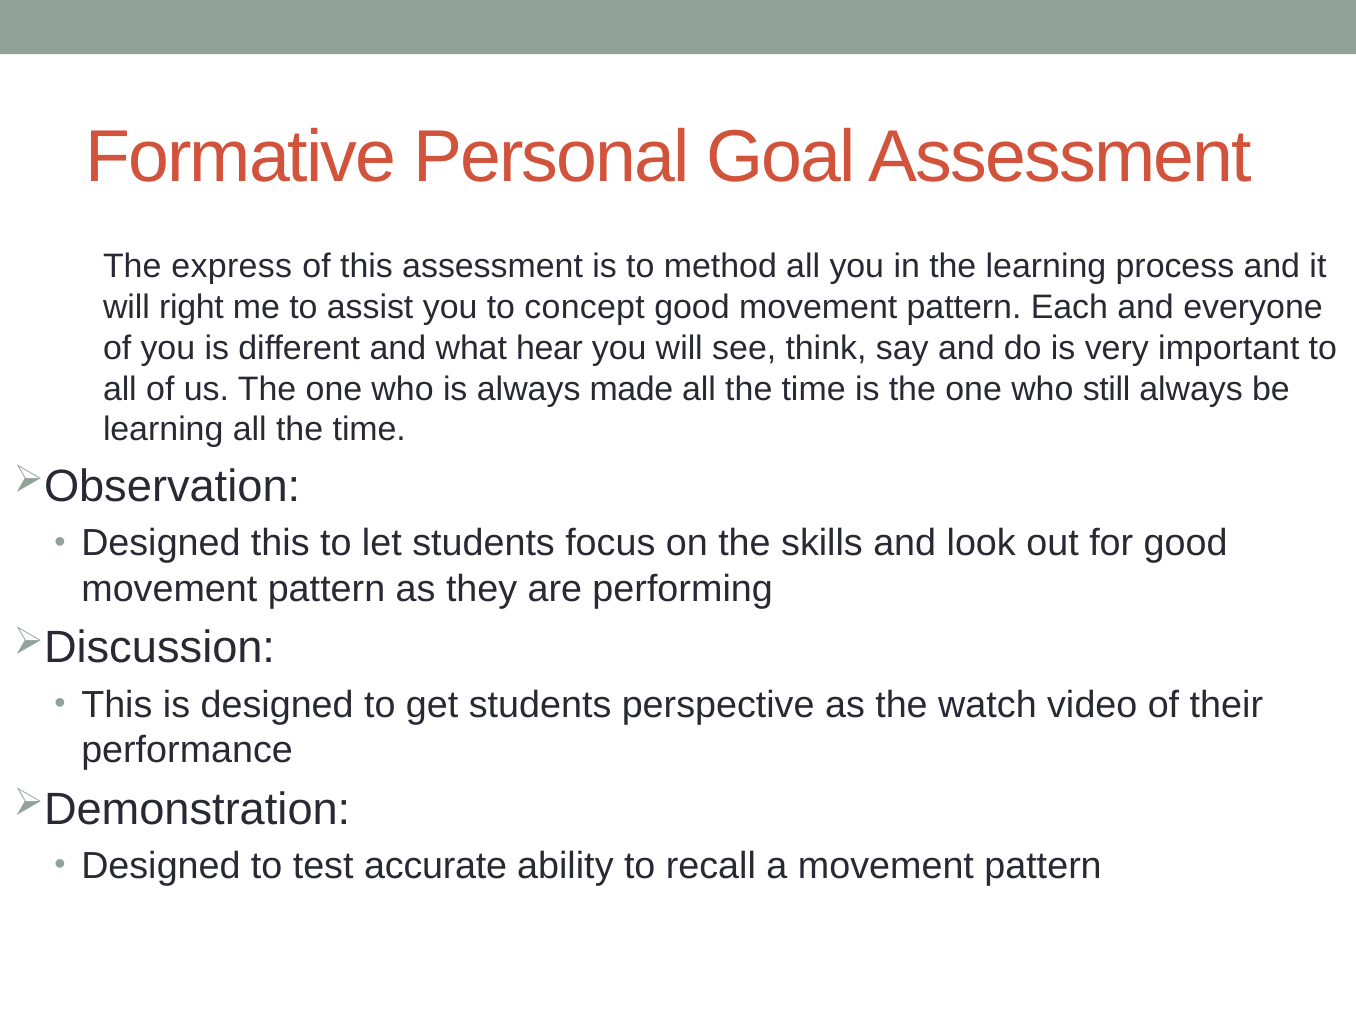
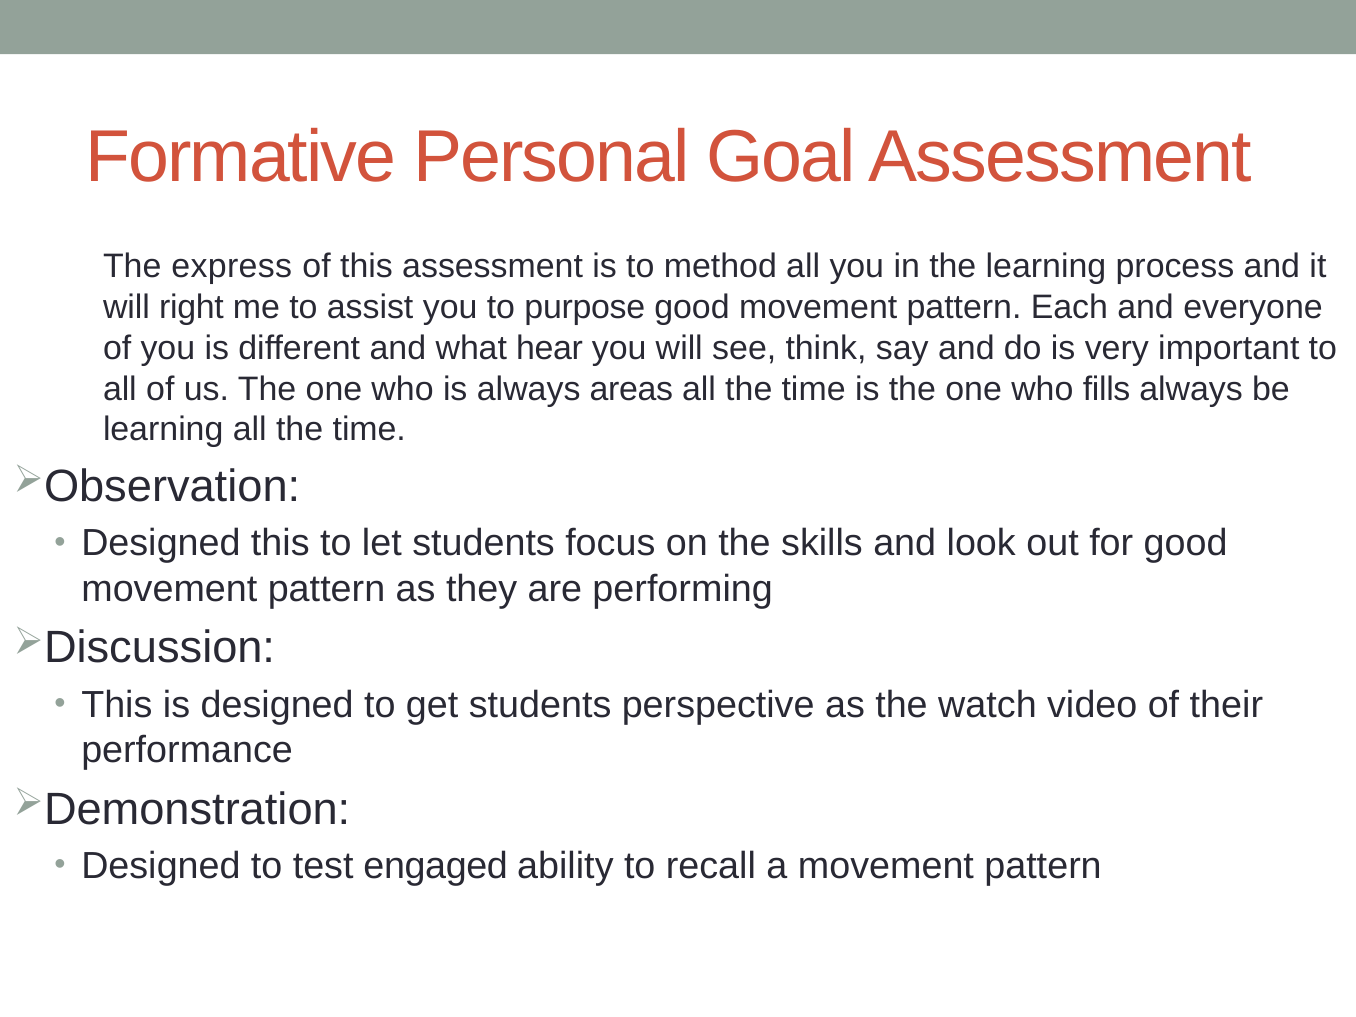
concept: concept -> purpose (585, 307)
made: made -> areas (631, 389)
still: still -> fills (1107, 389)
accurate: accurate -> engaged (436, 866)
